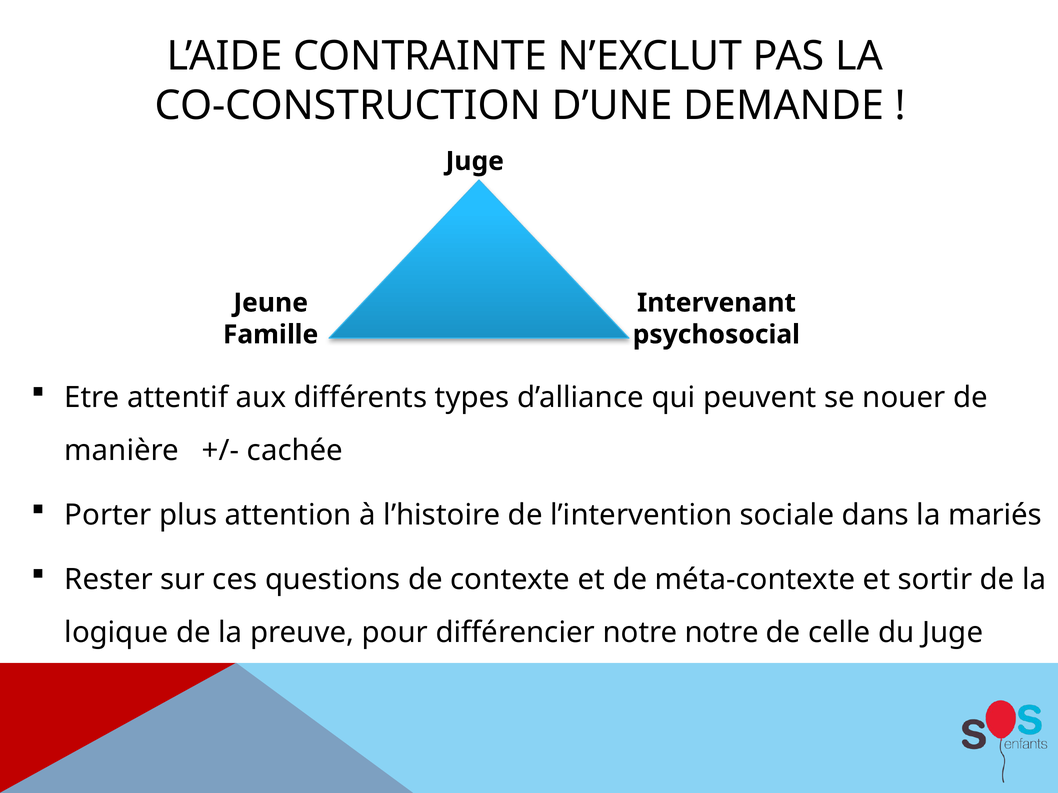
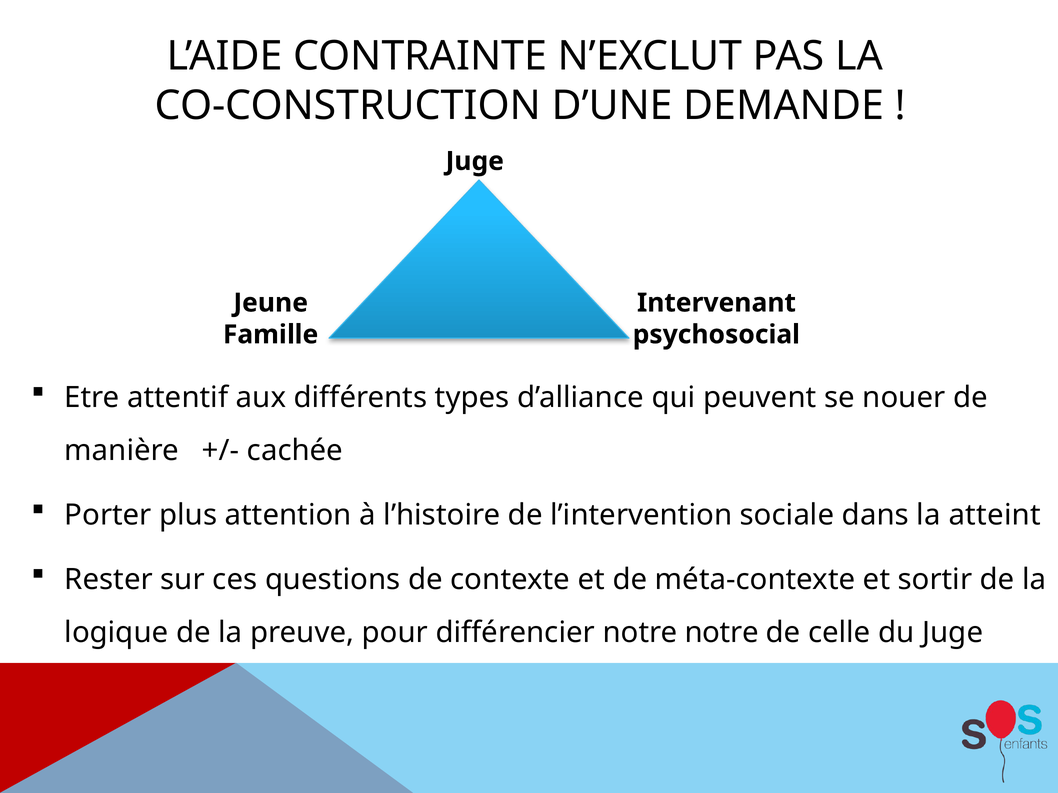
mariés: mariés -> atteint (995, 515)
